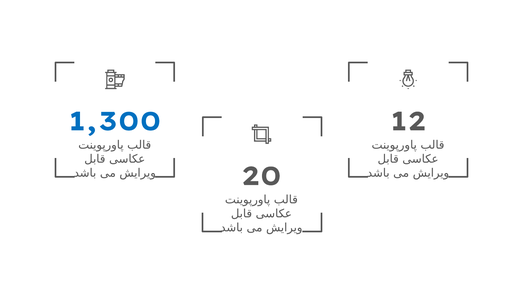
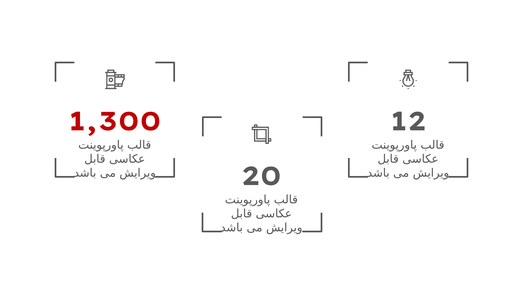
1,300 colour: blue -> red (115, 122)
